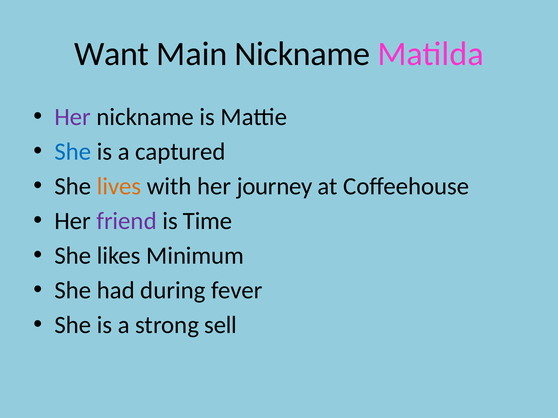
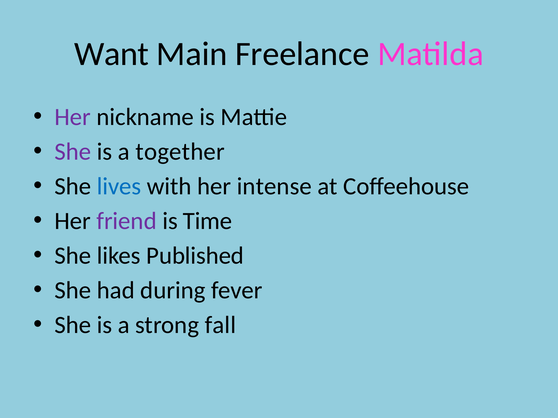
Main Nickname: Nickname -> Freelance (302, 54)
She colour: blue -> purple (73, 152)
captured: captured -> together (180, 152)
lives colour: orange -> blue (119, 187)
journey: journey -> intense (274, 187)
Minimum: Minimum -> Published (195, 256)
sell: sell -> fall (220, 325)
